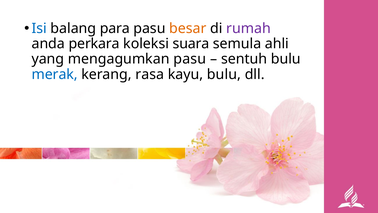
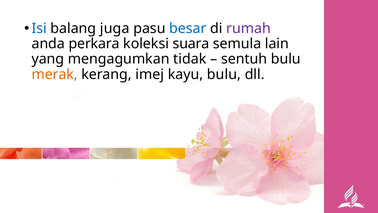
para: para -> juga (115, 28)
besar colour: orange -> blue (188, 28)
ahli: ahli -> lain (277, 44)
mengagumkan pasu: pasu -> tidak (190, 59)
merak colour: blue -> orange (55, 74)
rasa: rasa -> imej (150, 74)
